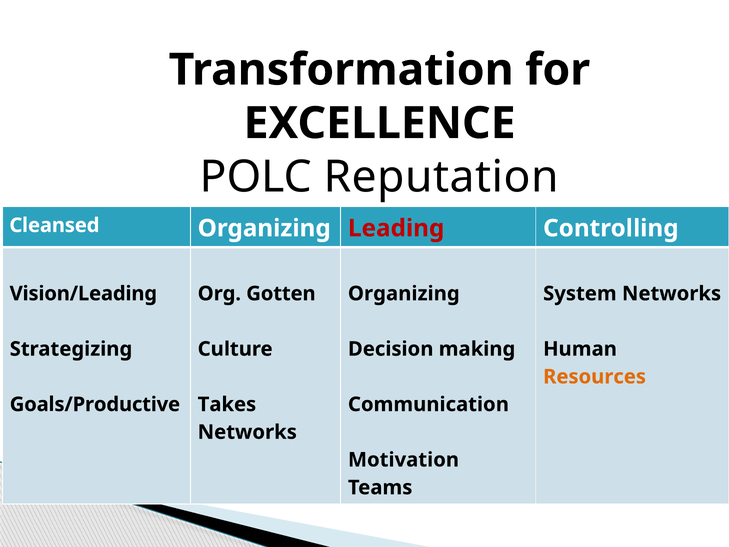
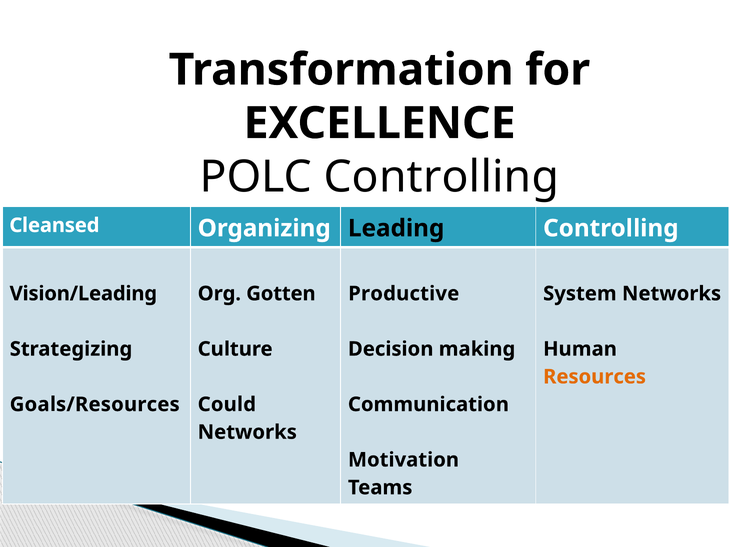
POLC Reputation: Reputation -> Controlling (441, 177)
Leading colour: red -> black (396, 228)
Organizing: Organizing -> Productive (404, 293)
Goals/Productive: Goals/Productive -> Goals/Resources (95, 404)
Takes: Takes -> Could (227, 404)
